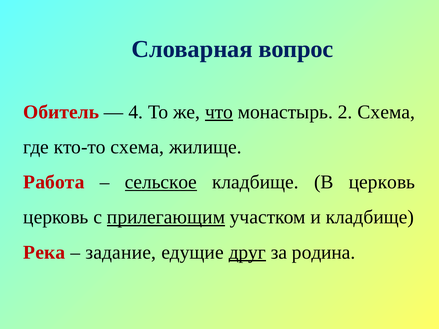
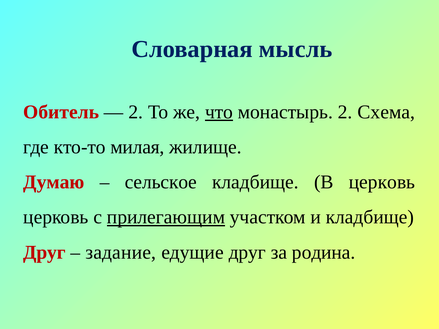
вопрос: вопрос -> мысль (296, 49)
4: 4 -> 2 (136, 112)
кто-то схема: схема -> милая (137, 147)
Работа: Работа -> Думаю (54, 182)
сельское underline: present -> none (161, 182)
Река: Река -> Друг (45, 253)
друг underline: present -> none (247, 253)
